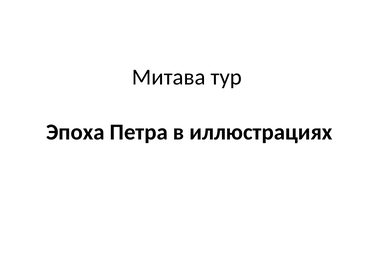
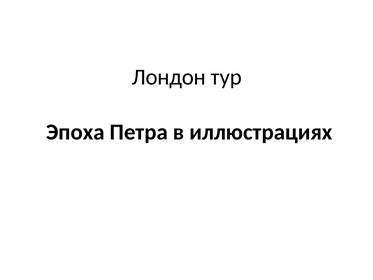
Митава: Митава -> Лондон (169, 77)
